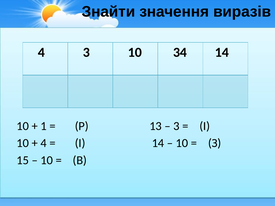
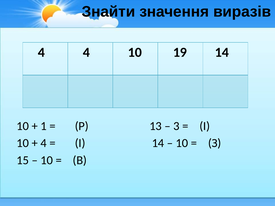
4 3: 3 -> 4 (86, 52)
34: 34 -> 19 (180, 52)
